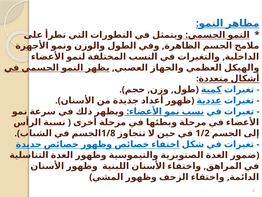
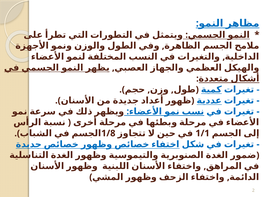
1/2: 1/2 -> 1/1 (203, 133)
